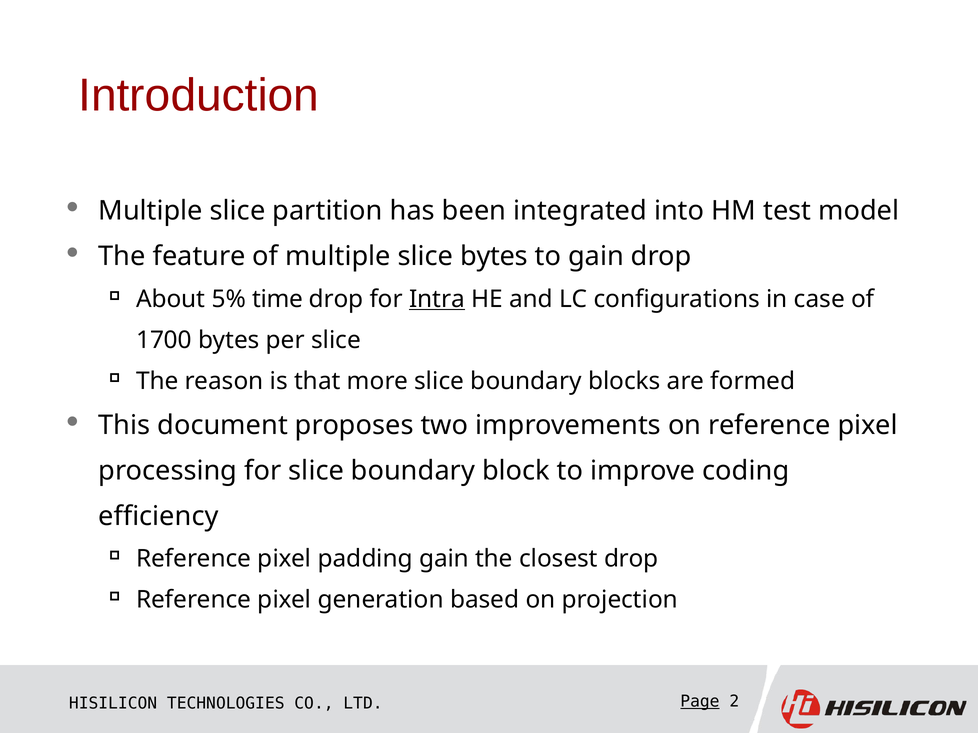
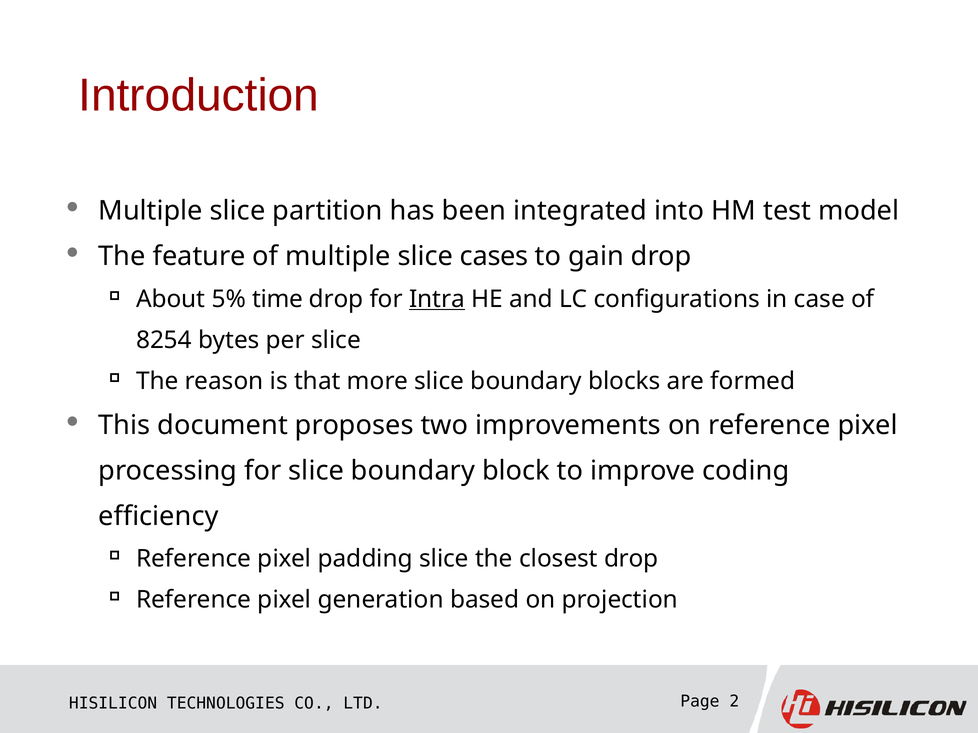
slice bytes: bytes -> cases (494, 257)
1700: 1700 -> 8254 (164, 340)
padding gain: gain -> slice (444, 559)
Page underline: present -> none (700, 702)
